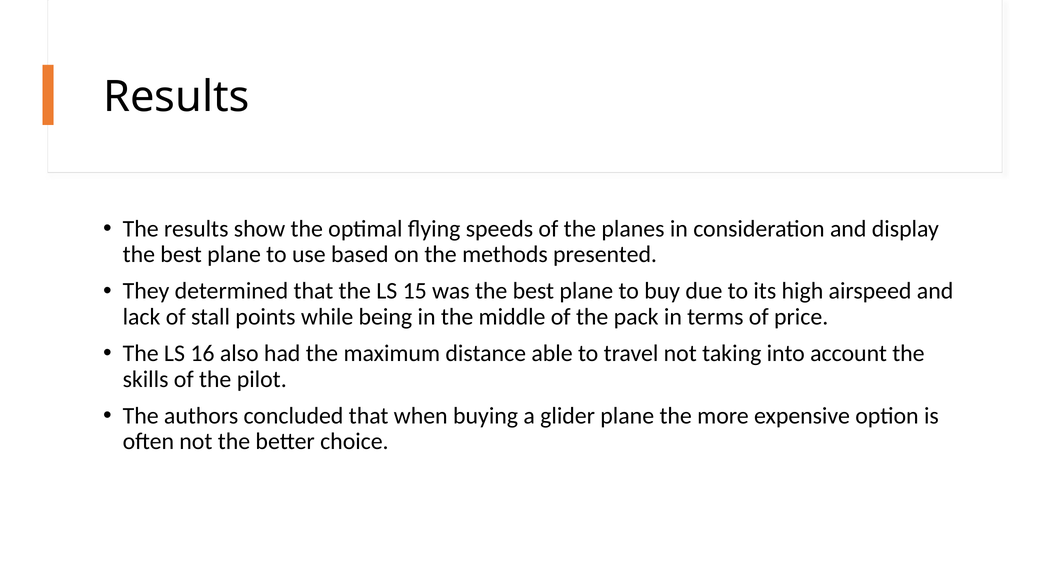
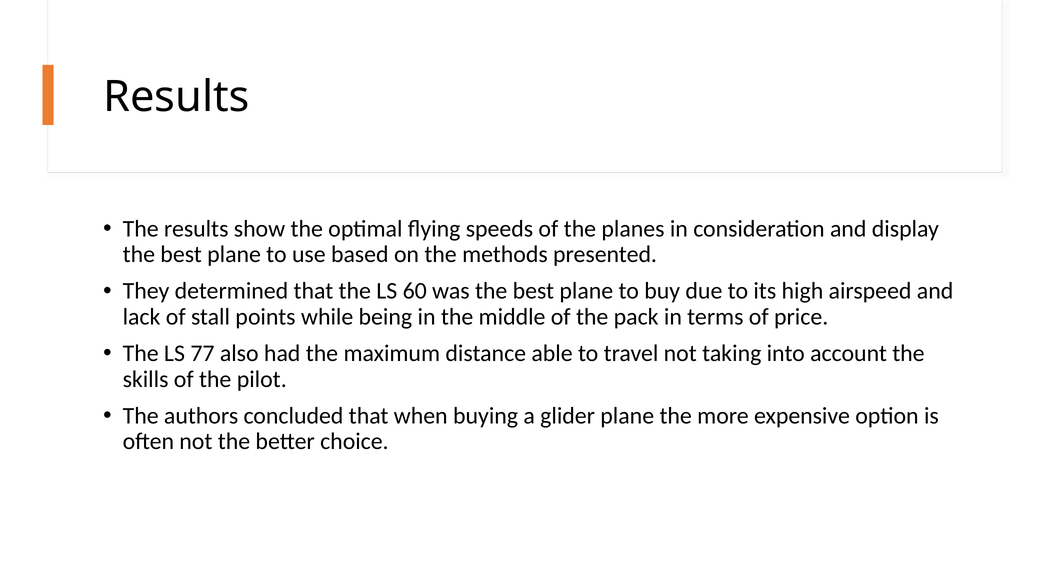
15: 15 -> 60 (415, 291)
16: 16 -> 77 (202, 353)
